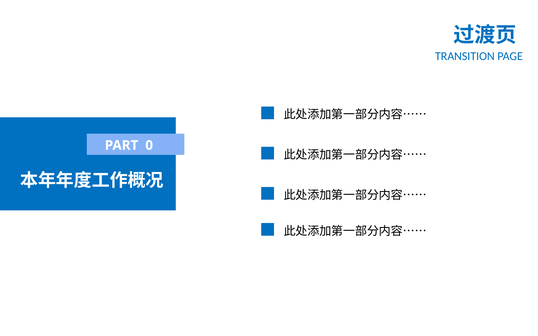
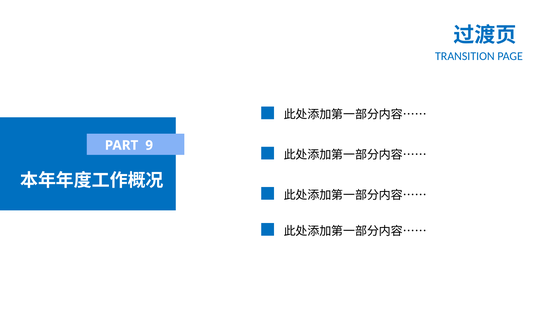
0: 0 -> 9 (149, 145)
